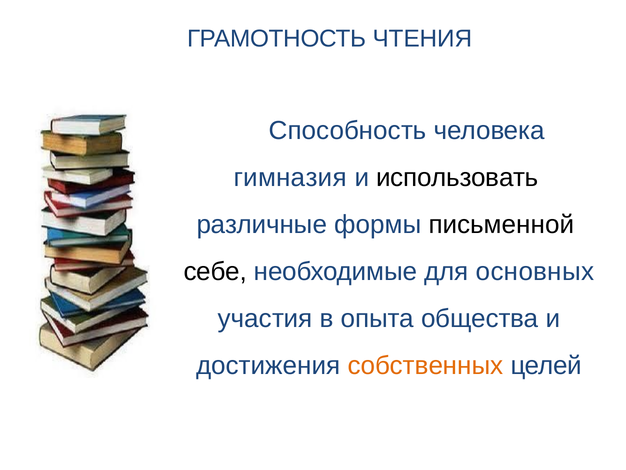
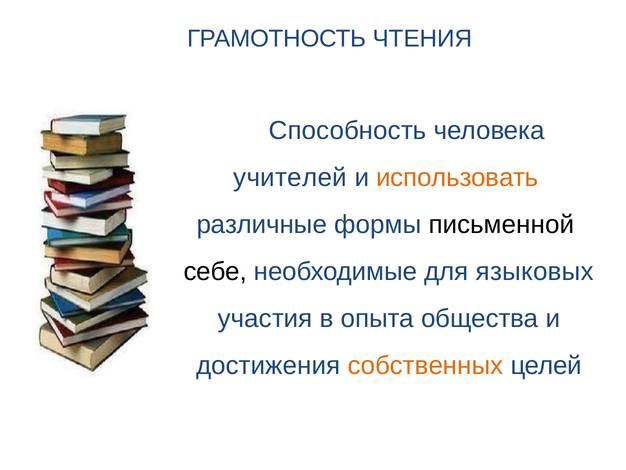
гимназия: гимназия -> учителей (290, 177)
использовать colour: black -> orange (457, 177)
основных: основных -> языковых (535, 271)
